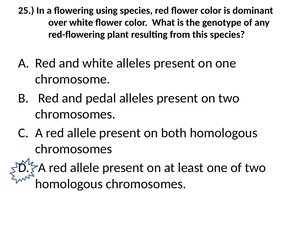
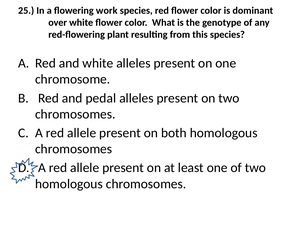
using: using -> work (107, 11)
